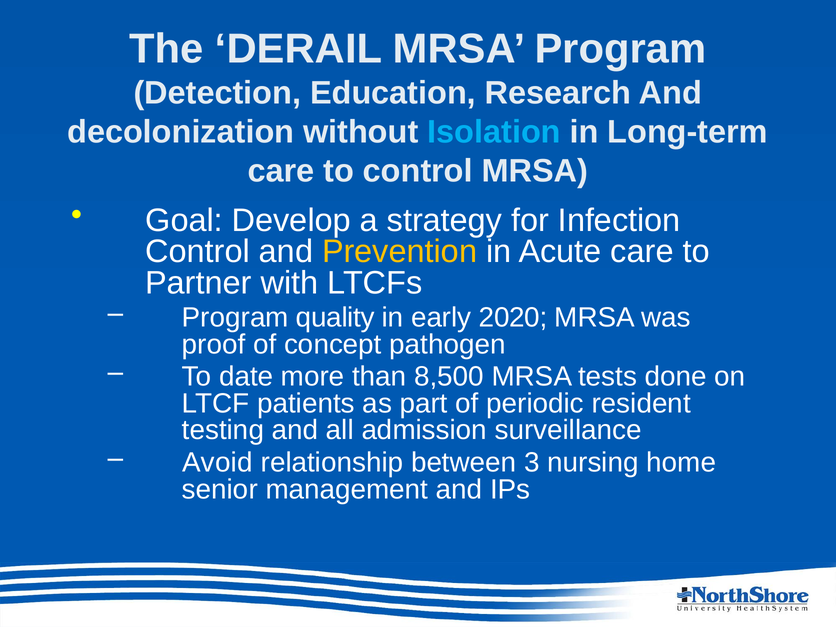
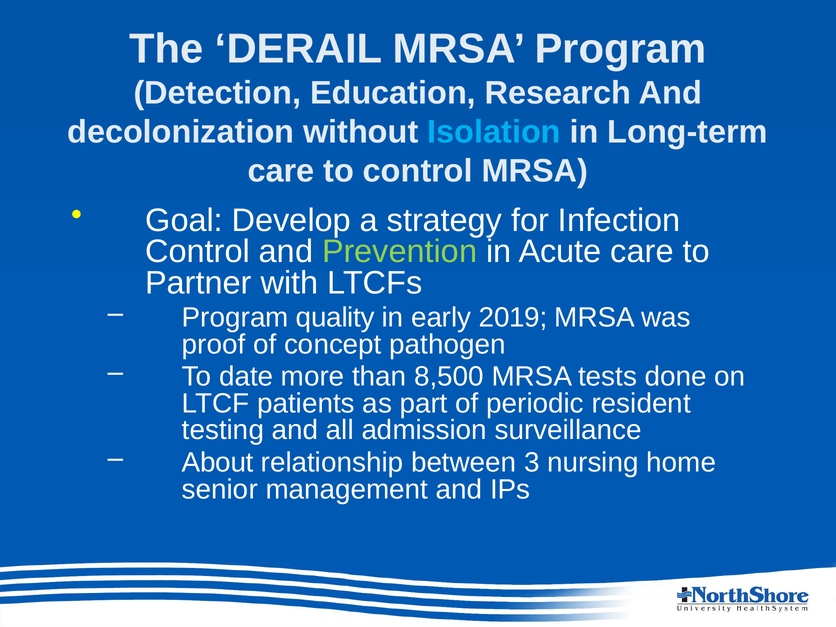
Prevention colour: yellow -> light green (400, 252)
2020: 2020 -> 2019 (513, 318)
Avoid: Avoid -> About (218, 463)
